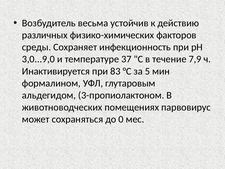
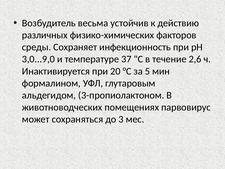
7,9: 7,9 -> 2,6 (195, 59)
83: 83 -> 20 (115, 71)
0: 0 -> 3 (121, 119)
